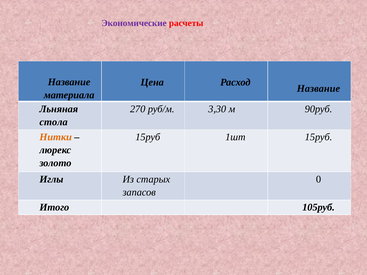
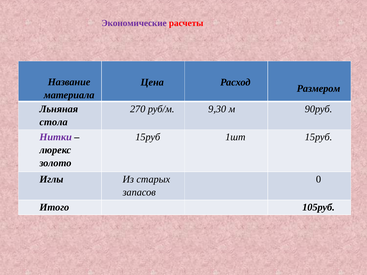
Название: Название -> Размером (319, 89)
3,30: 3,30 -> 9,30 (217, 109)
Нитки colour: orange -> purple (56, 137)
